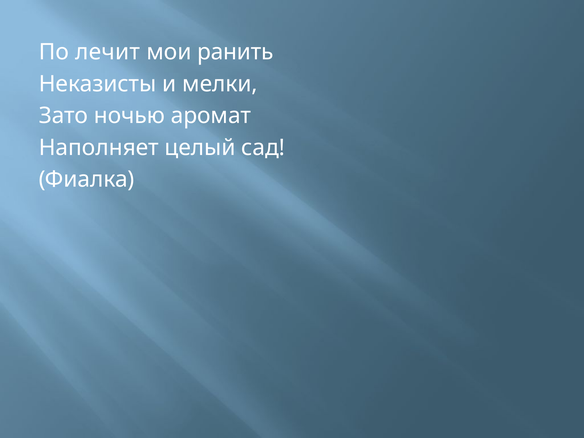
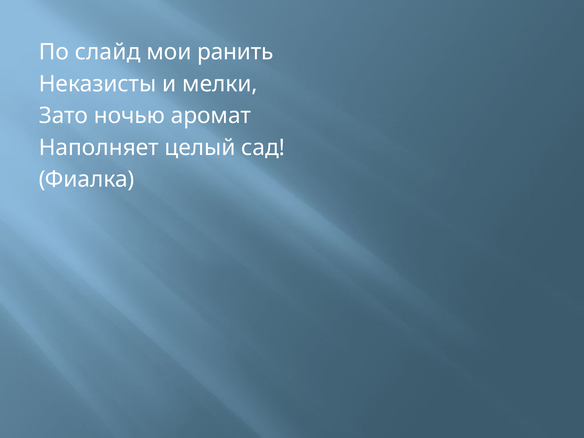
лечит: лечит -> слайд (108, 52)
